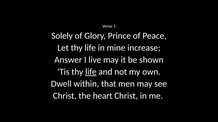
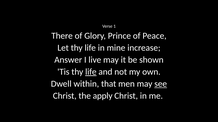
Solely: Solely -> There (62, 36)
see underline: none -> present (161, 84)
heart: heart -> apply (103, 96)
